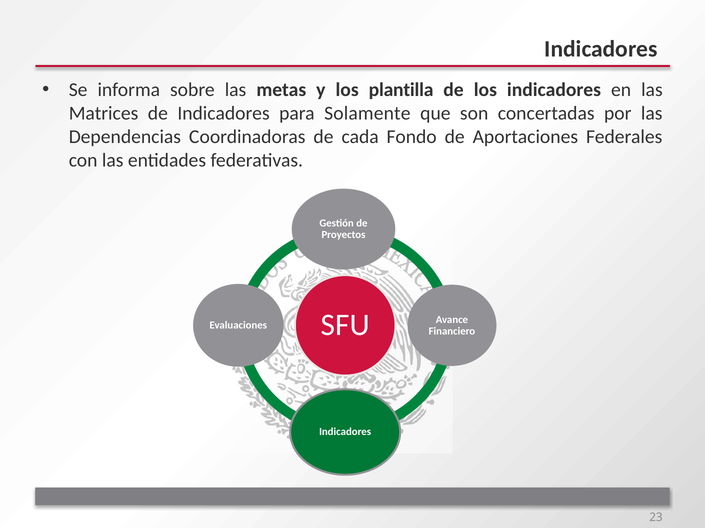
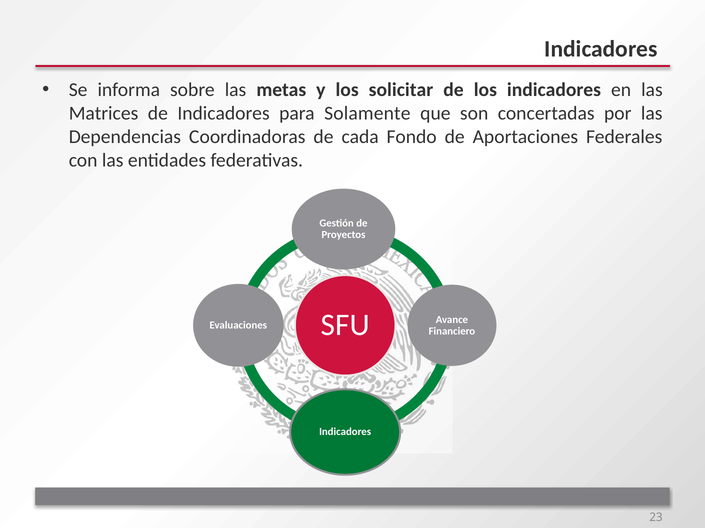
plantilla: plantilla -> solicitar (401, 90)
